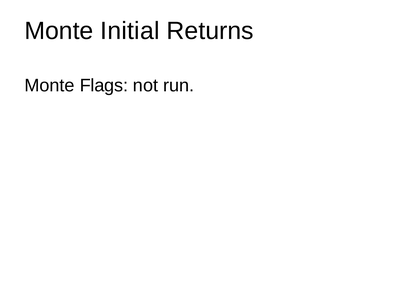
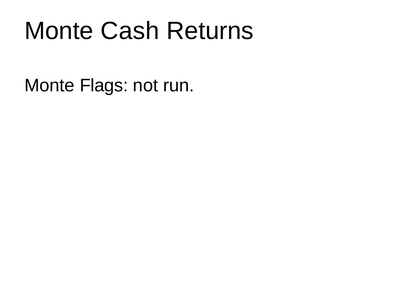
Initial: Initial -> Cash (130, 31)
